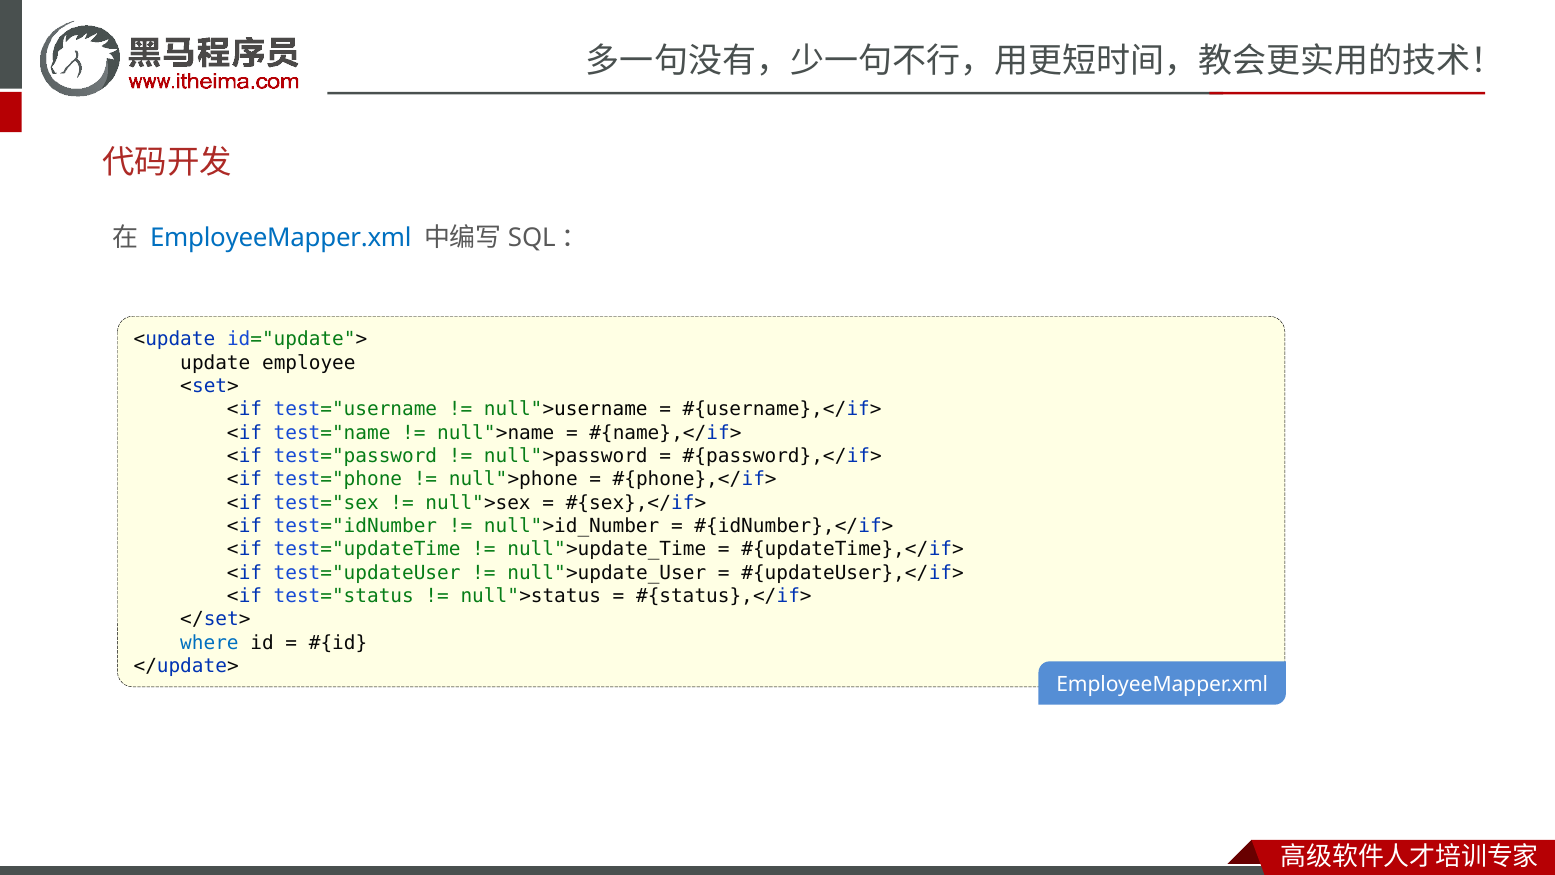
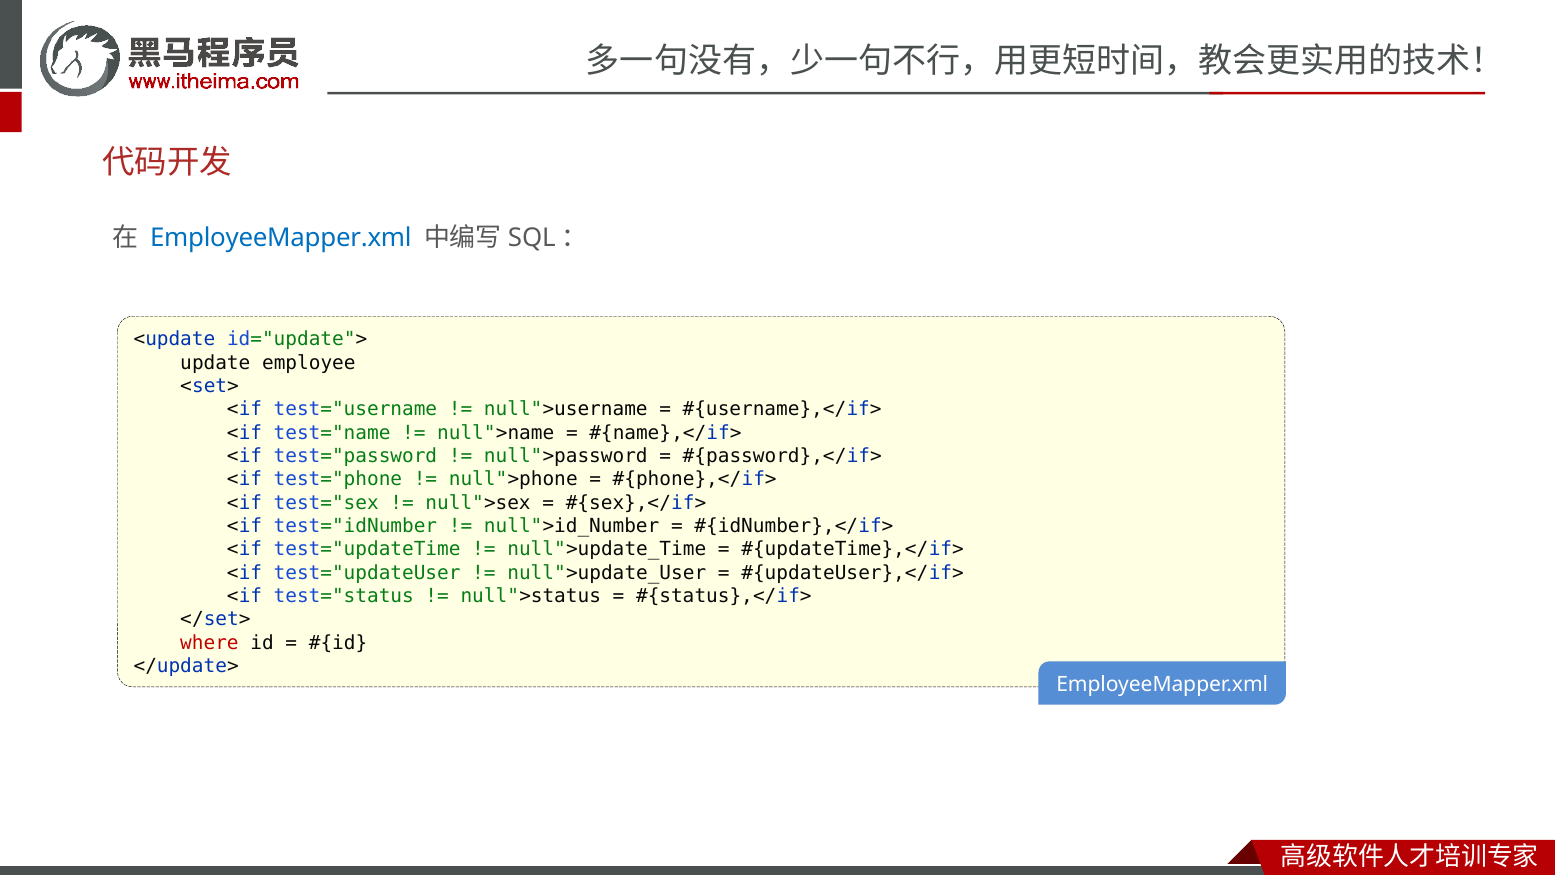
where colour: blue -> red (209, 643)
